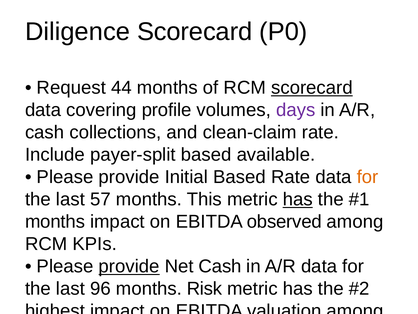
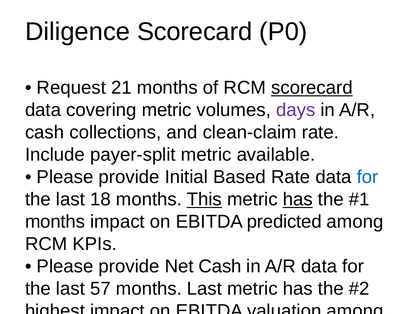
44: 44 -> 21 (121, 88)
covering profile: profile -> metric (167, 110)
payer-split based: based -> metric (206, 155)
for colour: orange -> blue (368, 177)
57: 57 -> 18 (100, 199)
This underline: none -> present (204, 199)
observed: observed -> predicted (284, 221)
provide underline: present -> none (129, 266)
96: 96 -> 57 (100, 288)
months Risk: Risk -> Last (204, 288)
